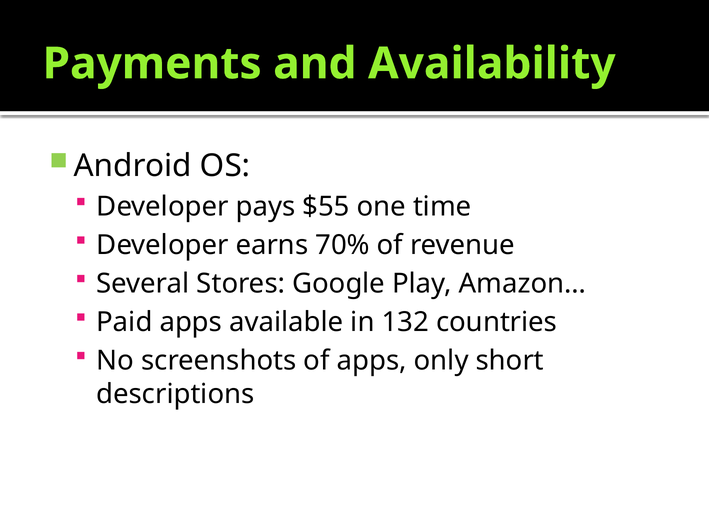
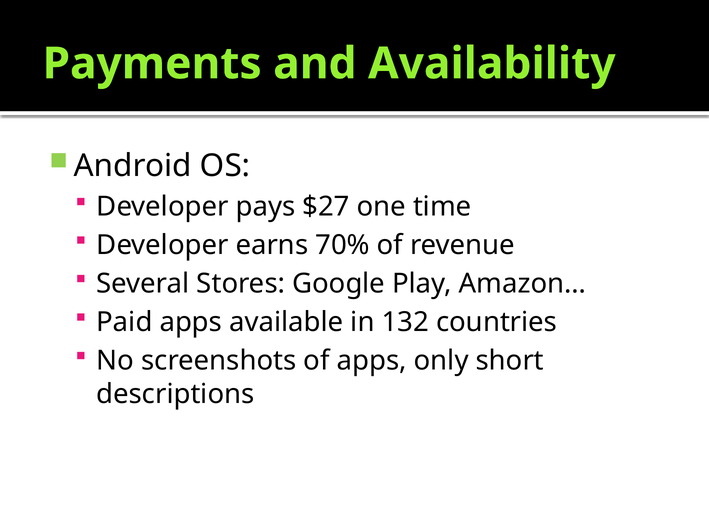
$55: $55 -> $27 (326, 207)
